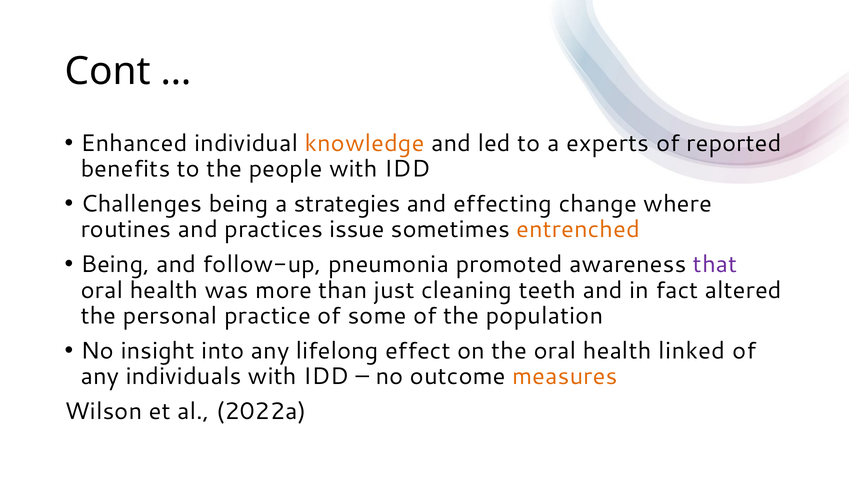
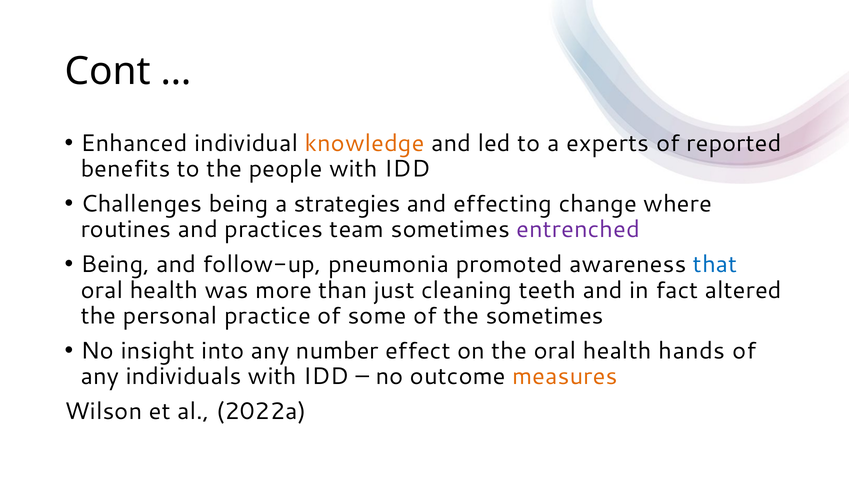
issue: issue -> team (357, 229)
entrenched colour: orange -> purple (578, 229)
that colour: purple -> blue (715, 264)
the population: population -> sometimes (545, 316)
lifelong: lifelong -> number (337, 350)
linked: linked -> hands (692, 350)
